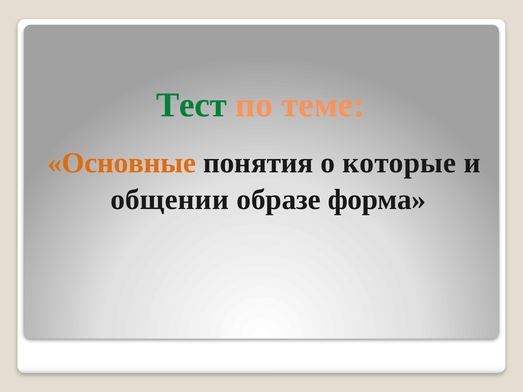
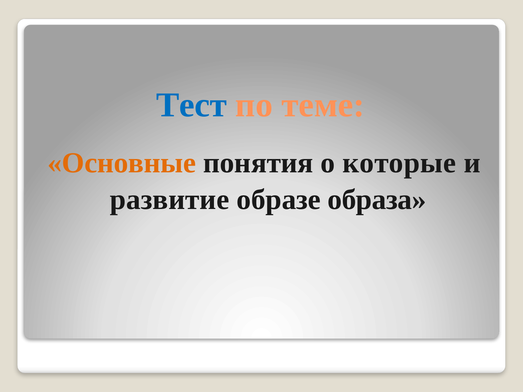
Тест colour: green -> blue (192, 105)
общении: общении -> развитие (170, 200)
форма: форма -> образа (377, 200)
